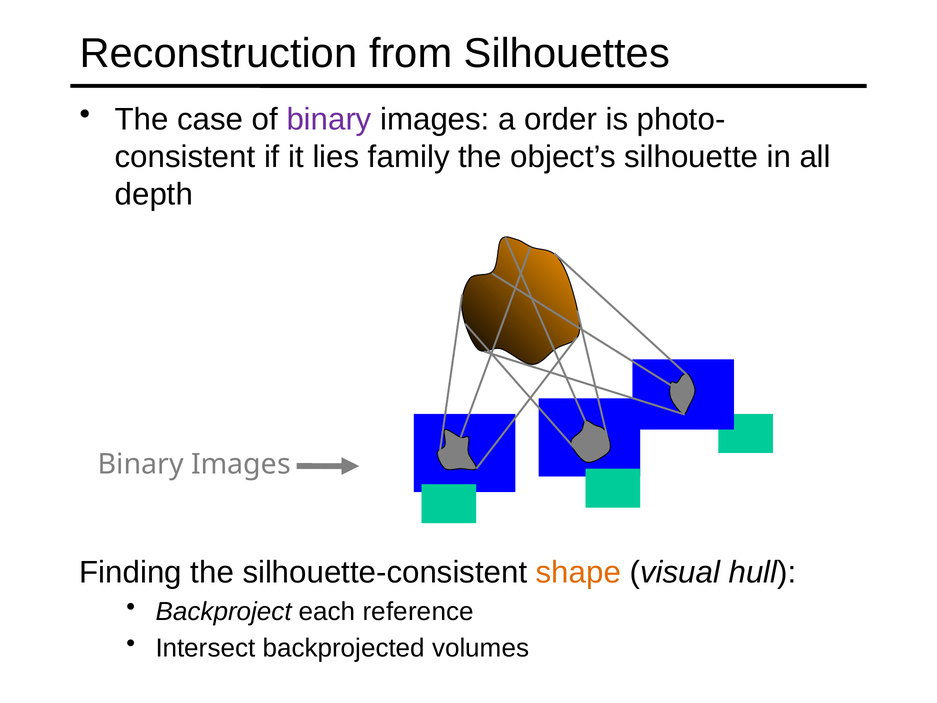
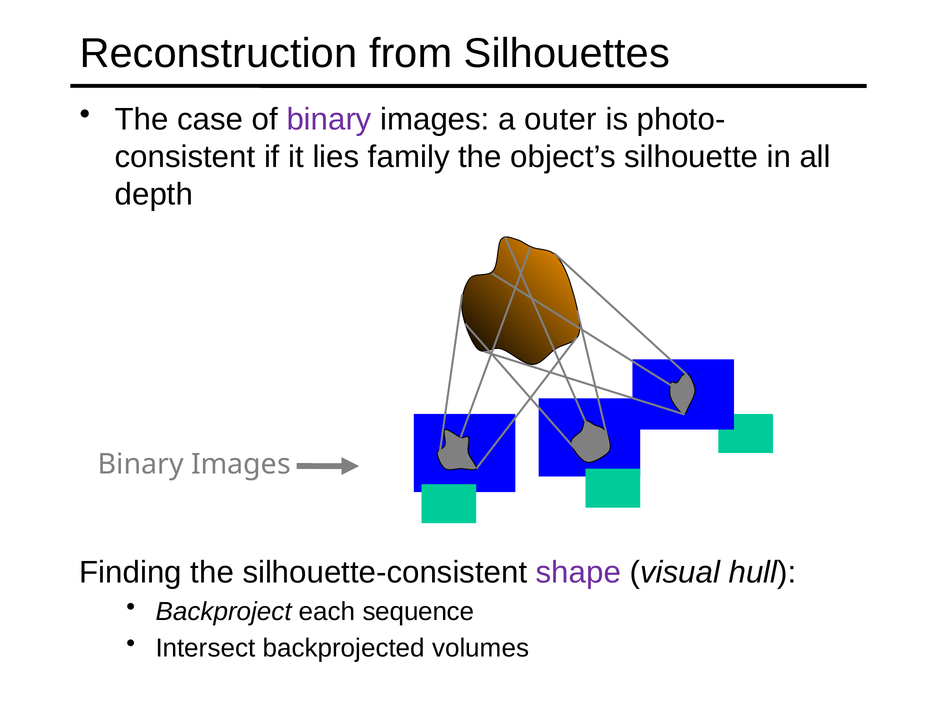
order: order -> outer (560, 119)
shape colour: orange -> purple (578, 572)
reference: reference -> sequence (418, 611)
